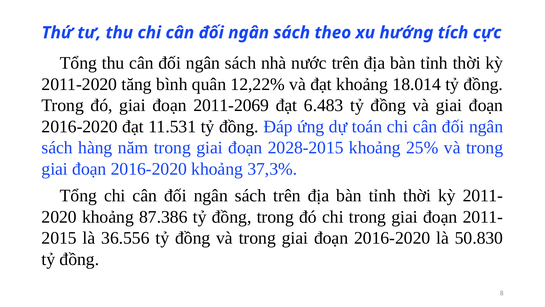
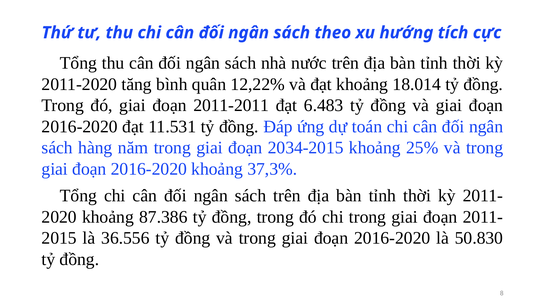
2011-2069: 2011-2069 -> 2011-2011 (231, 105)
2028-2015: 2028-2015 -> 2034-2015 (306, 148)
